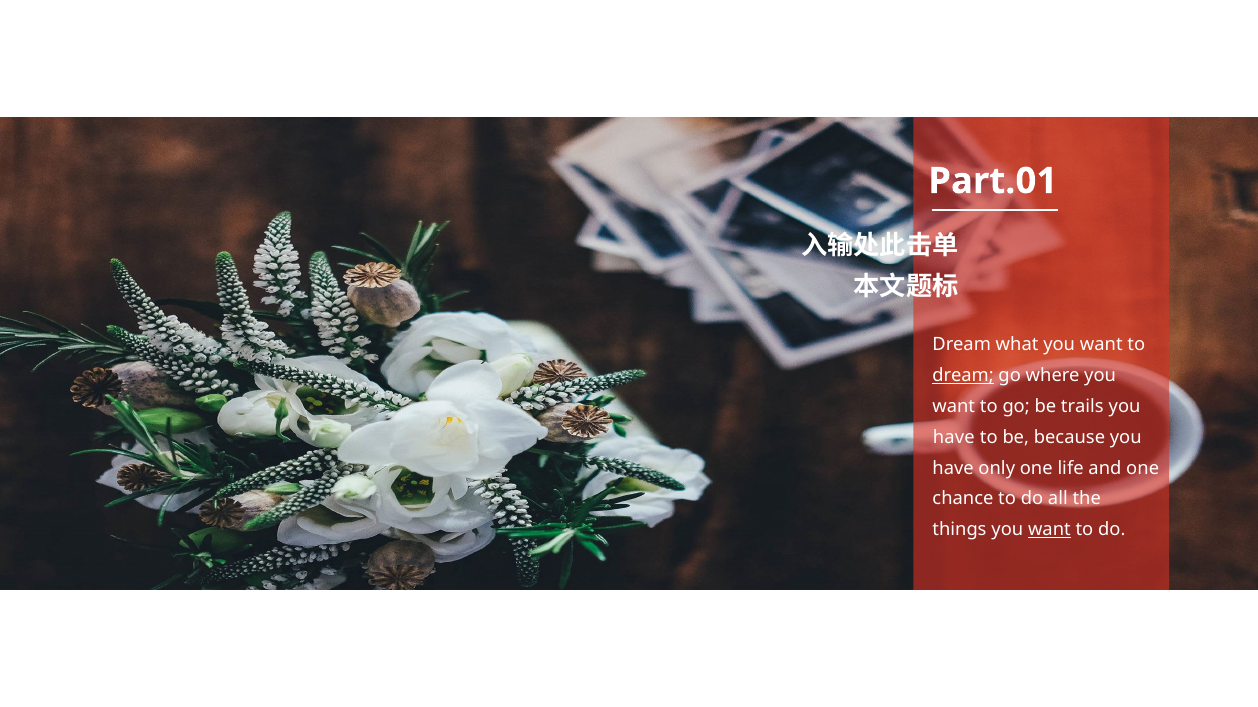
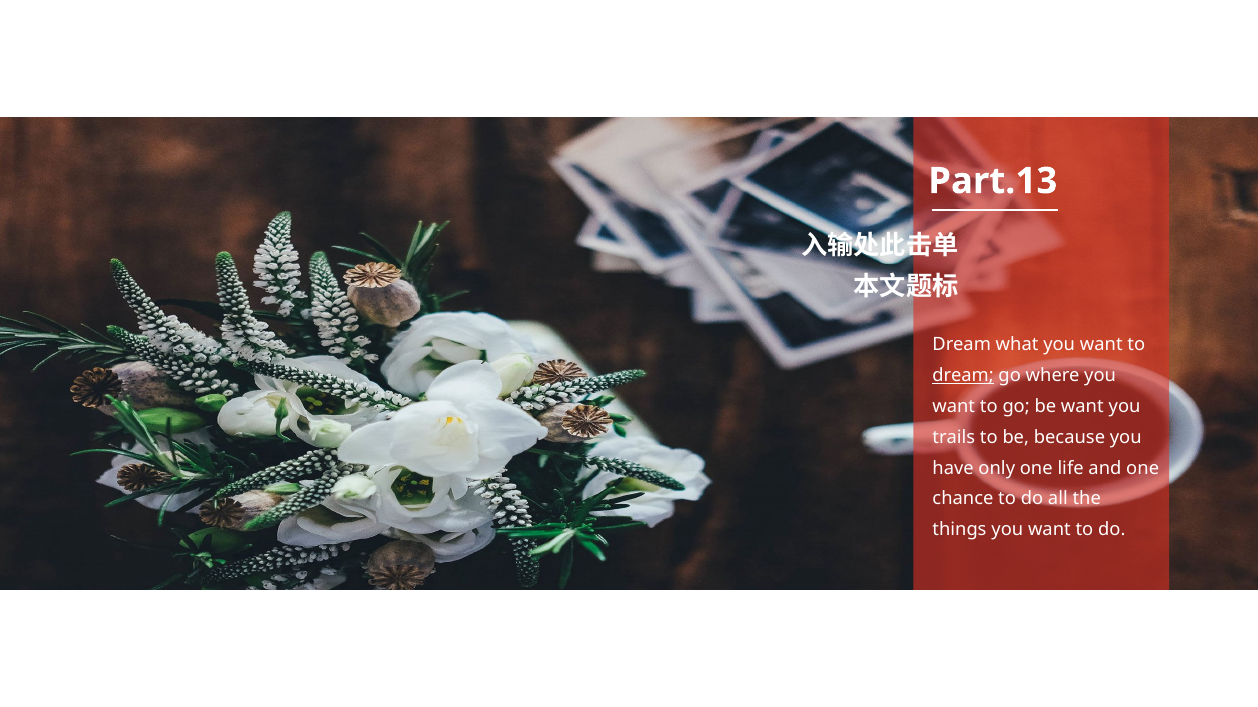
Part.01: Part.01 -> Part.13 (993, 181)
be trails: trails -> want (1082, 407)
have: have -> trails (954, 438)
want underline: present -> none (1049, 530)
